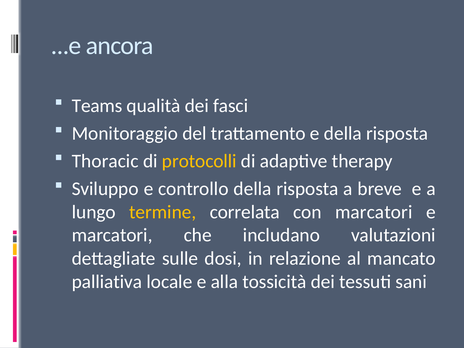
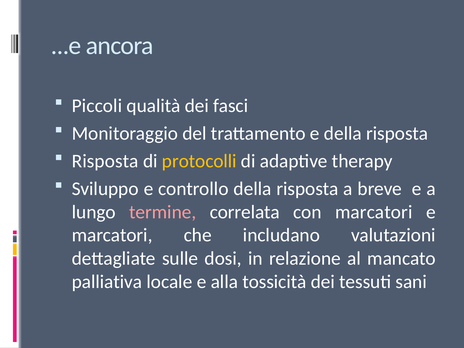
Teams: Teams -> Piccoli (97, 106)
Thoracic: Thoracic -> Risposta (105, 161)
termine colour: yellow -> pink (163, 212)
